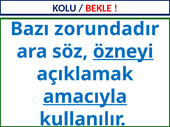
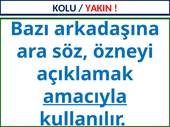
BEKLE: BEKLE -> YAKIN (99, 8)
zorundadır: zorundadır -> arkadaşına (107, 29)
özneyi underline: present -> none (123, 52)
